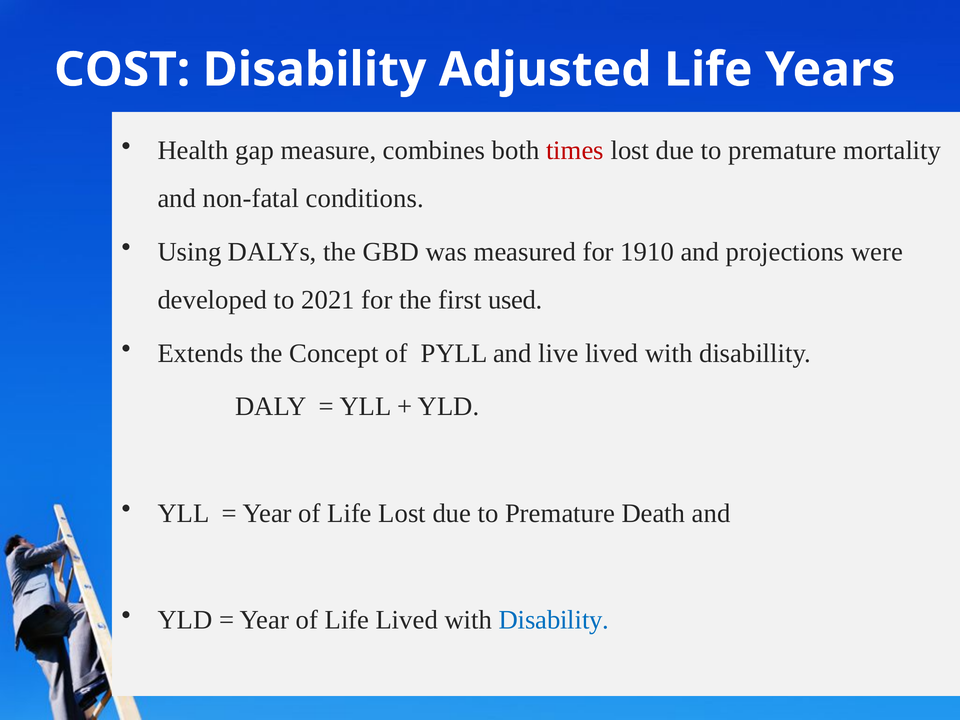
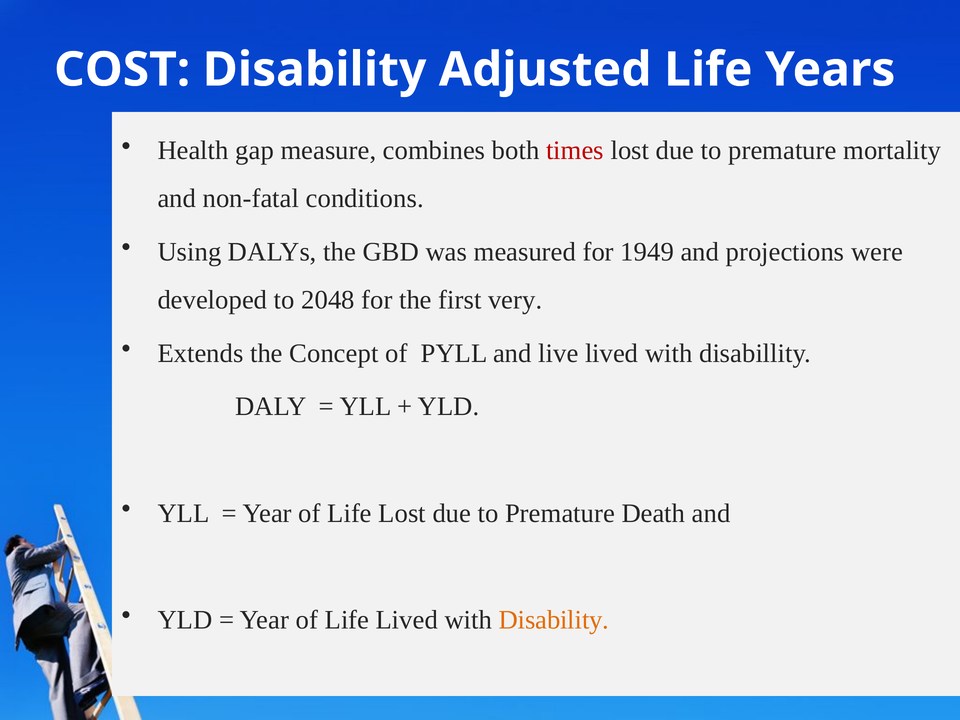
1910: 1910 -> 1949 (647, 252)
2021: 2021 -> 2048 (328, 300)
used: used -> very (515, 300)
Disability colour: blue -> orange (554, 620)
